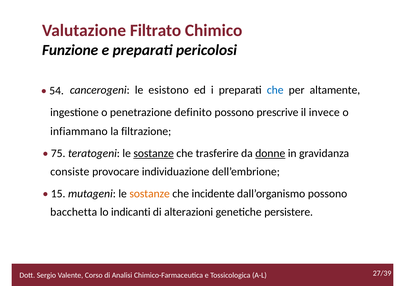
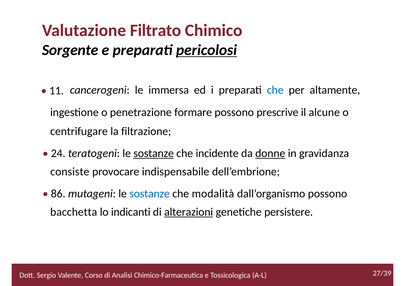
Funzione: Funzione -> Sorgente (70, 50)
pericolosi underline: none -> present (207, 50)
54: 54 -> 11 (57, 91)
esistono: esistono -> immersa (169, 90)
definito: definito -> formare (193, 113)
invece: invece -> alcune (324, 113)
infiammano: infiammano -> centrifugare (79, 131)
75: 75 -> 24 (58, 153)
trasferire: trasferire -> incidente (217, 153)
individuazione: individuazione -> indispensabile (176, 172)
15: 15 -> 86 (58, 194)
sostanze colour: orange -> blue (150, 194)
incidente: incidente -> modalità (213, 194)
alterazioni underline: none -> present (189, 212)
